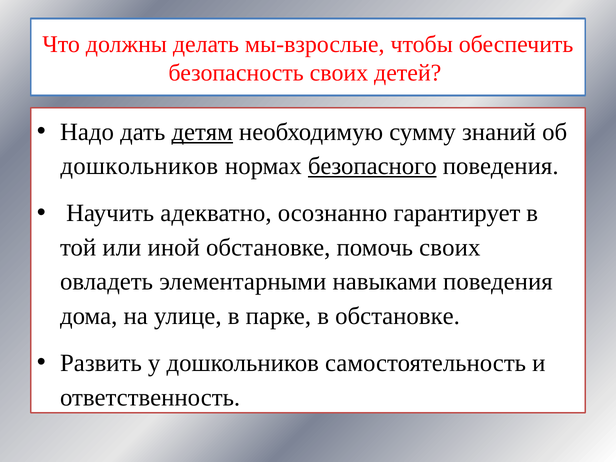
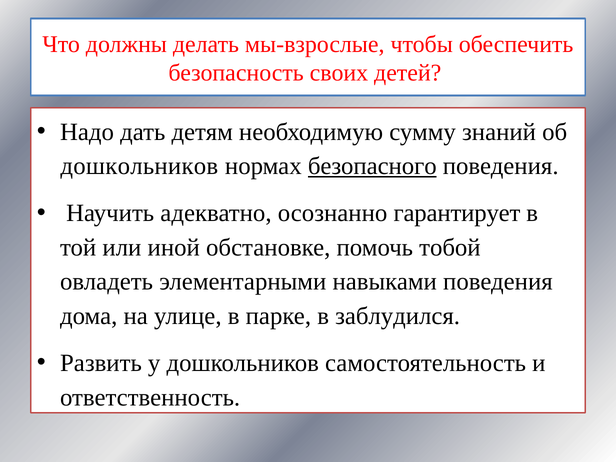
детям underline: present -> none (202, 132)
помочь своих: своих -> тобой (450, 248)
в обстановке: обстановке -> заблудился (398, 316)
